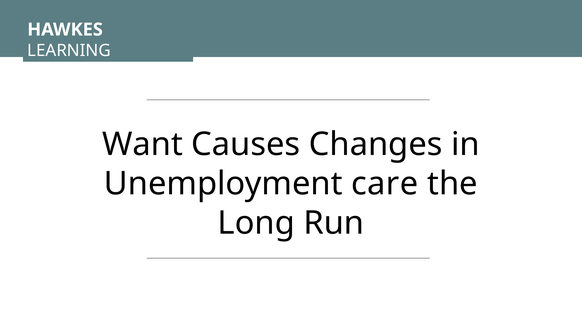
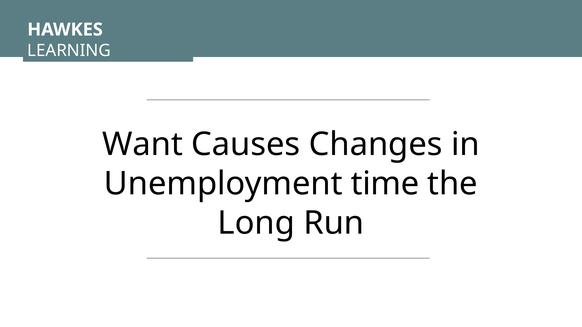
care: care -> time (385, 184)
